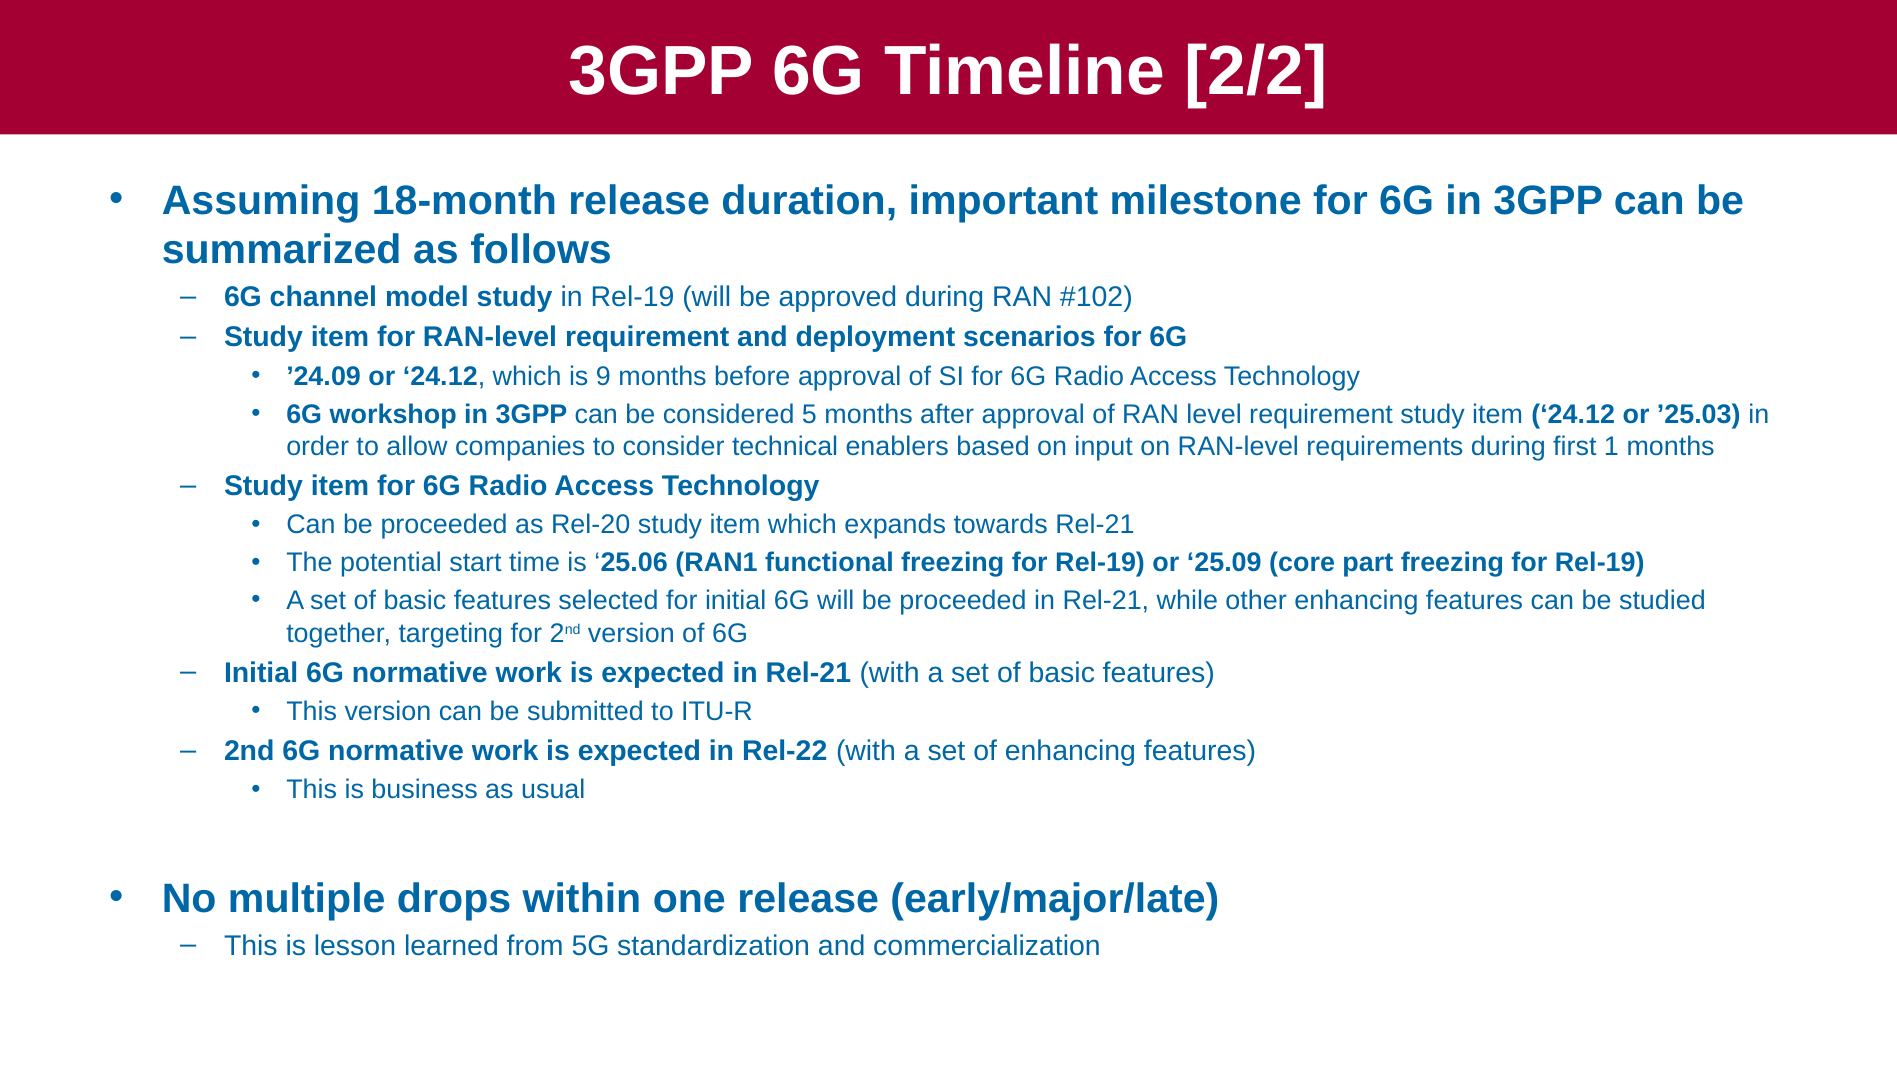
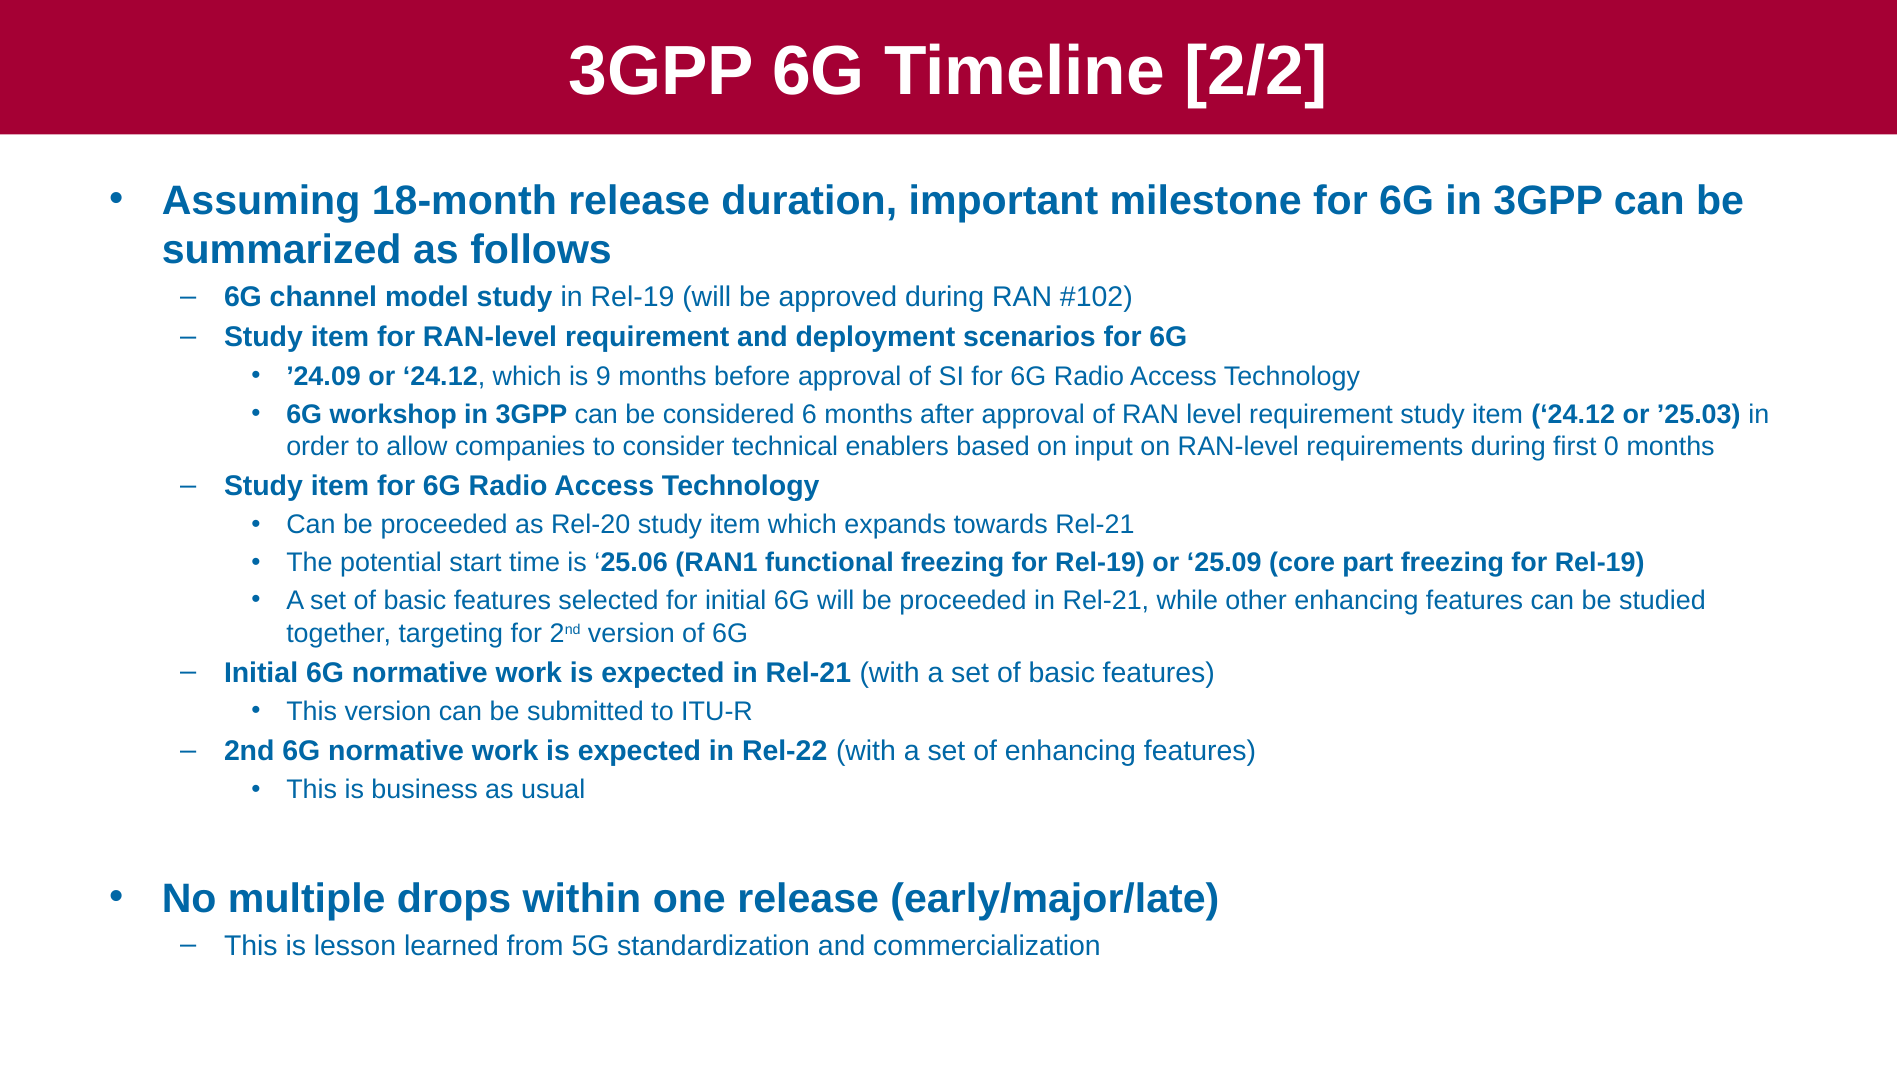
5: 5 -> 6 (809, 414)
1: 1 -> 0 (1611, 447)
